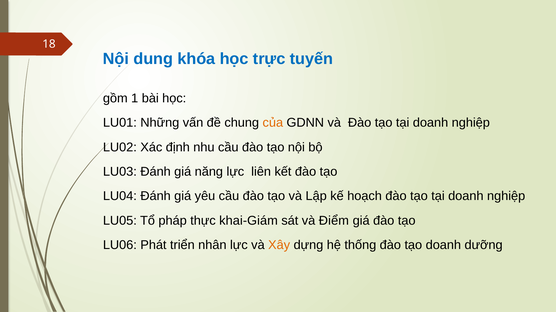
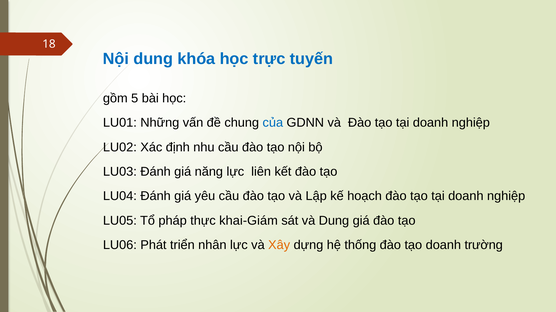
1: 1 -> 5 (135, 98)
của colour: orange -> blue (273, 123)
và Điểm: Điểm -> Dung (334, 221)
dưỡng: dưỡng -> trường (484, 246)
